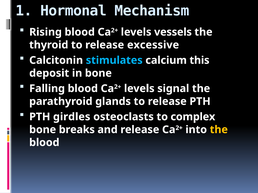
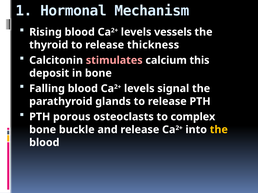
excessive: excessive -> thickness (153, 45)
stimulates colour: light blue -> pink (114, 60)
girdles: girdles -> porous (72, 117)
breaks: breaks -> buckle (77, 130)
